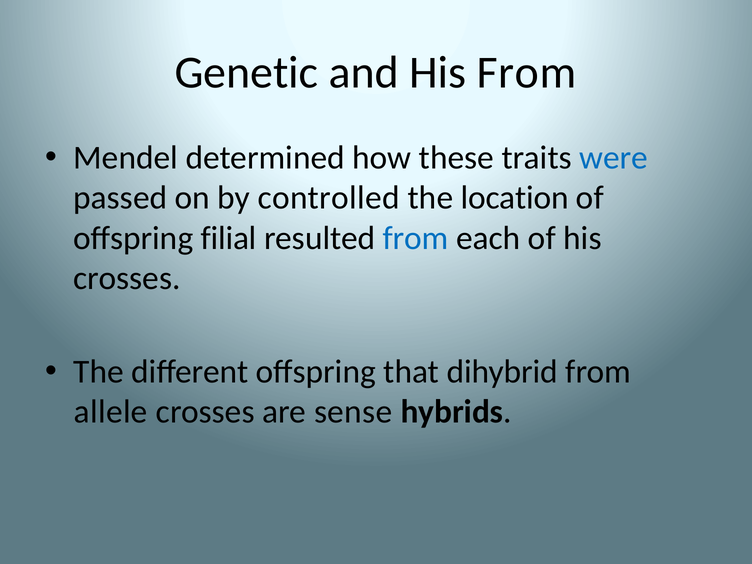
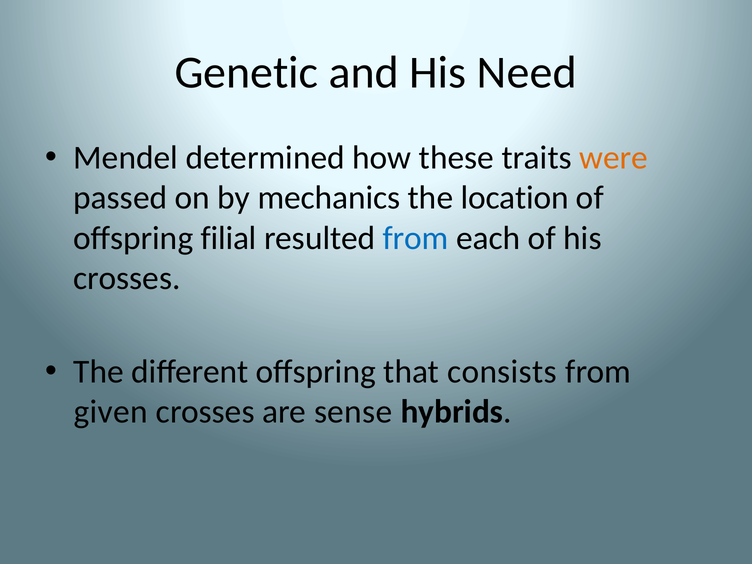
His From: From -> Need (527, 73)
were colour: blue -> orange (613, 158)
controlled: controlled -> mechanics (329, 198)
dihybrid: dihybrid -> consists (502, 372)
allele: allele -> given (111, 412)
